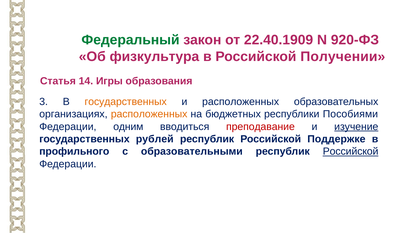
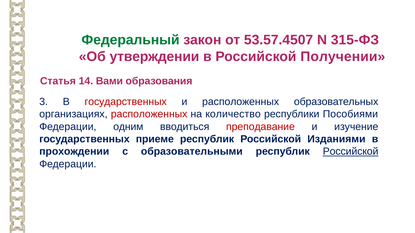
22.40.1909: 22.40.1909 -> 53.57.4507 (279, 40)
920-ФЗ: 920-ФЗ -> 315-ФЗ (355, 40)
физкультура: физкультура -> утверждении (154, 57)
Игры: Игры -> Вами (109, 81)
государственных colour: orange -> red (126, 102)
расположенных colour: orange -> red (149, 114)
бюджетных: бюджетных -> количество (233, 114)
изучение underline: present -> none (356, 127)
рублей: рублей -> приеме (155, 139)
Поддержке: Поддержке -> Изданиями (336, 139)
профильного: профильного -> прохождении (74, 152)
